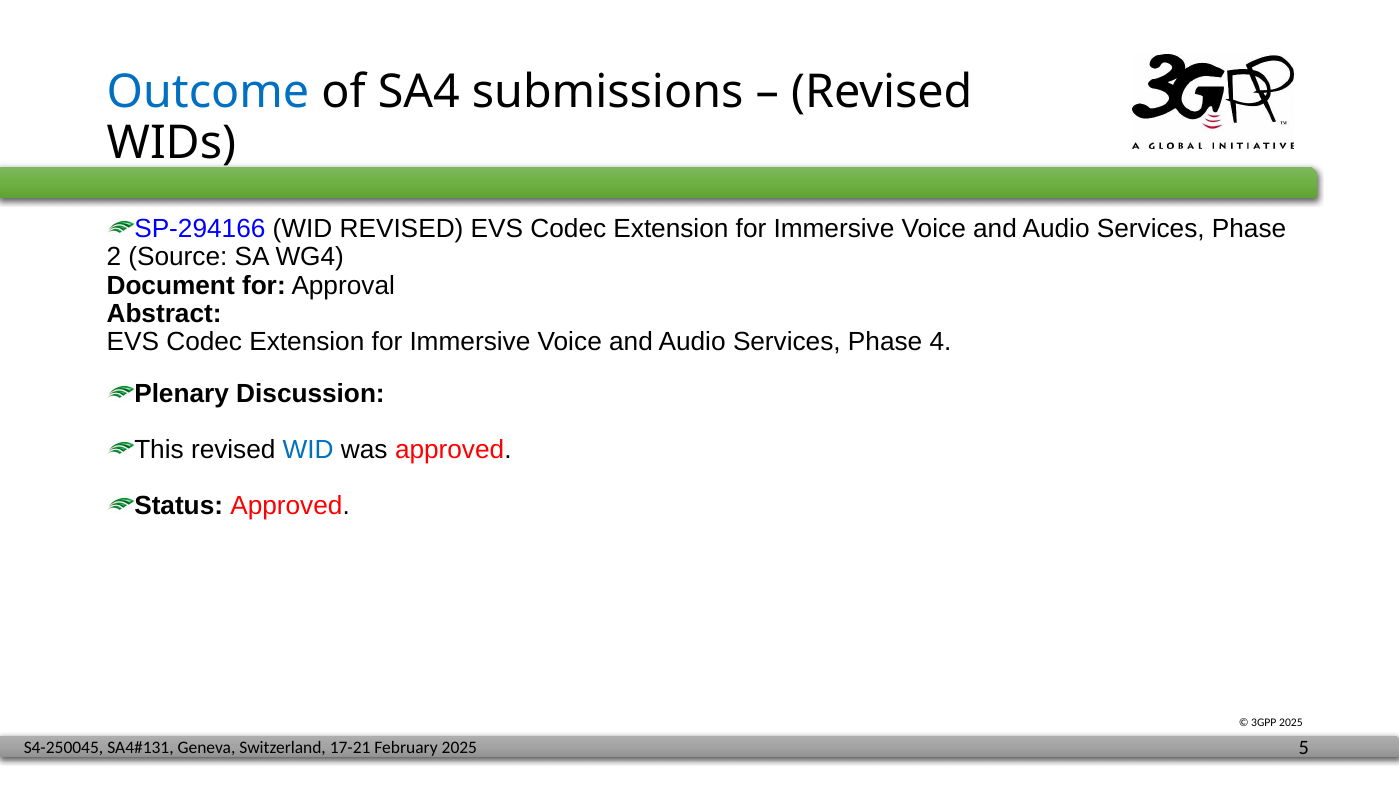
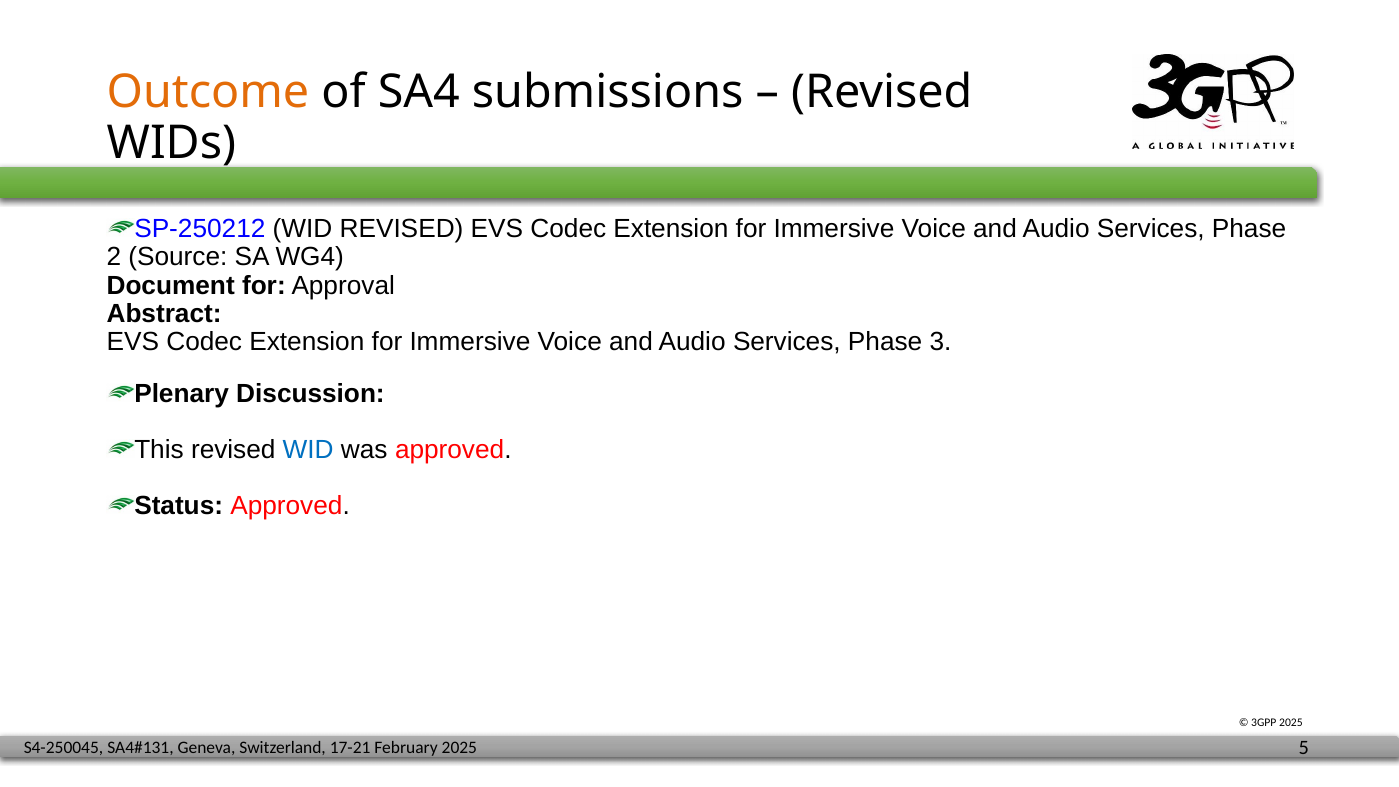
Outcome colour: blue -> orange (208, 92)
SP-294166: SP-294166 -> SP-250212 (200, 229)
4: 4 -> 3 (940, 342)
